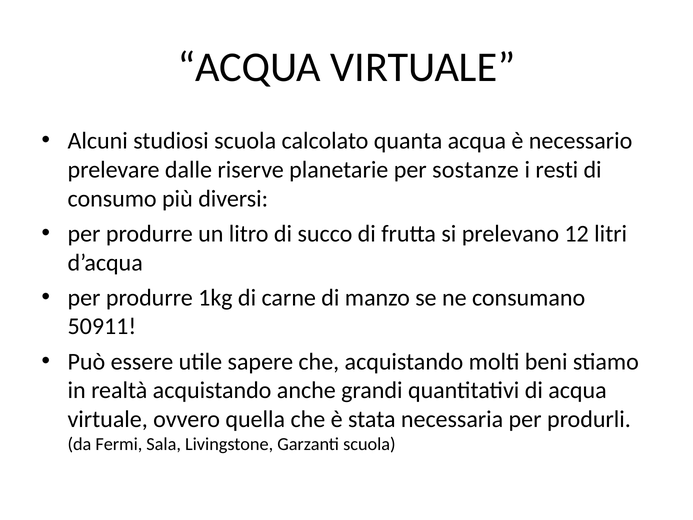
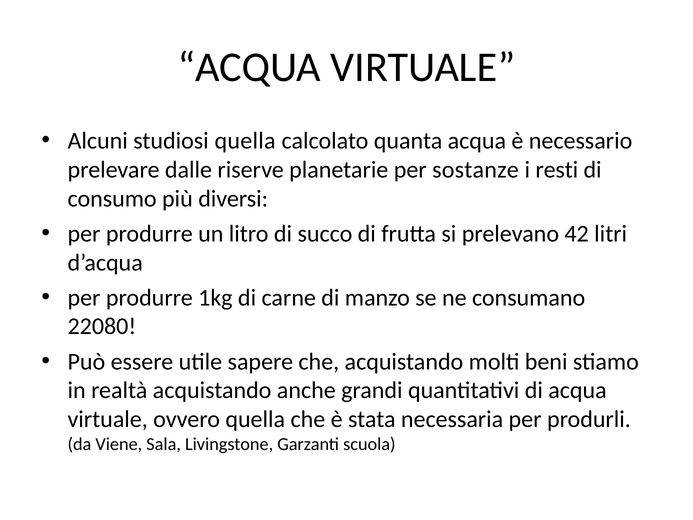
studiosi scuola: scuola -> quella (245, 141)
12: 12 -> 42 (577, 234)
50911: 50911 -> 22080 (102, 326)
Fermi: Fermi -> Viene (119, 444)
